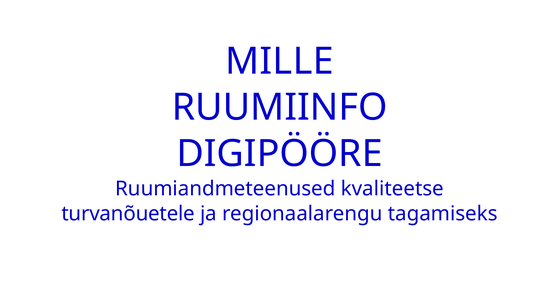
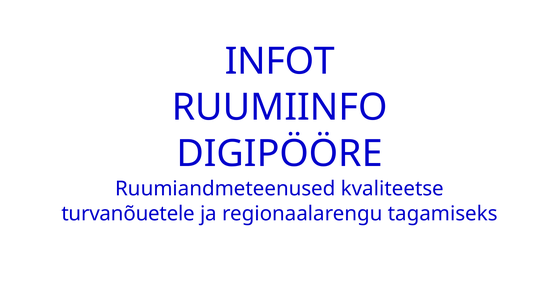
MILLE: MILLE -> INFOT (280, 61)
